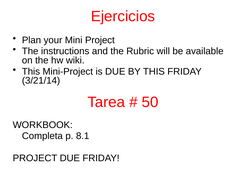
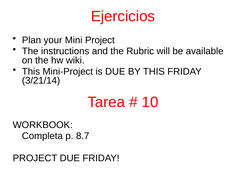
50: 50 -> 10 (150, 103)
8.1: 8.1 -> 8.7 (83, 136)
